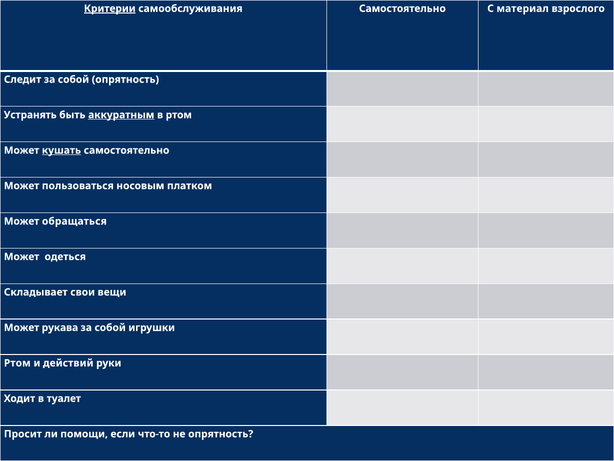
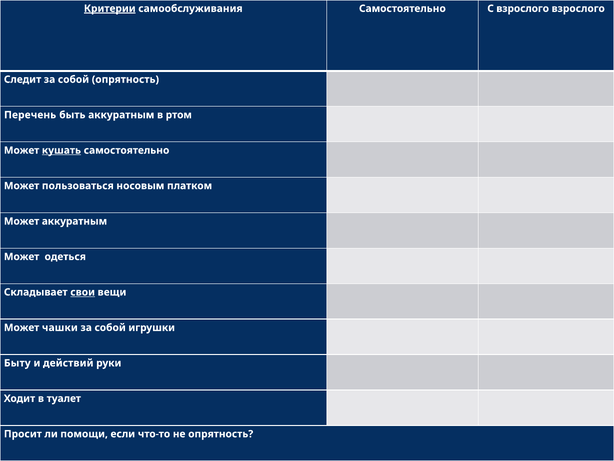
С материал: материал -> взрослого (523, 9)
Устранять: Устранять -> Перечень (30, 115)
аккуратным underline: present -> none (121, 115)
Может обращаться: обращаться -> аккуратным (74, 221)
свои underline: none -> present (83, 292)
рукава: рукава -> чашки (60, 327)
Ртом: Ртом -> Быту (17, 363)
